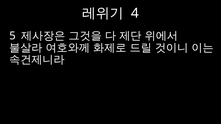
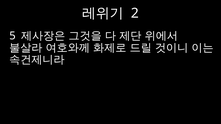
4: 4 -> 2 (135, 13)
